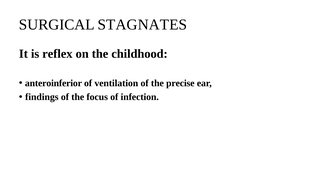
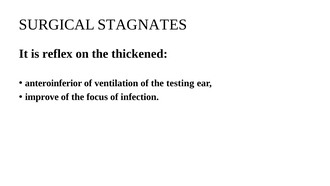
childhood: childhood -> thickened (139, 54)
precise: precise -> testing (180, 83)
findings: findings -> improve (42, 97)
